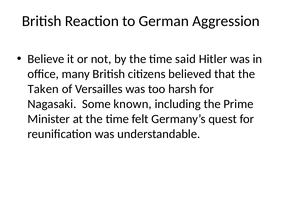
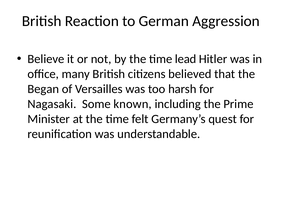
said: said -> lead (186, 59)
Taken: Taken -> Began (43, 89)
